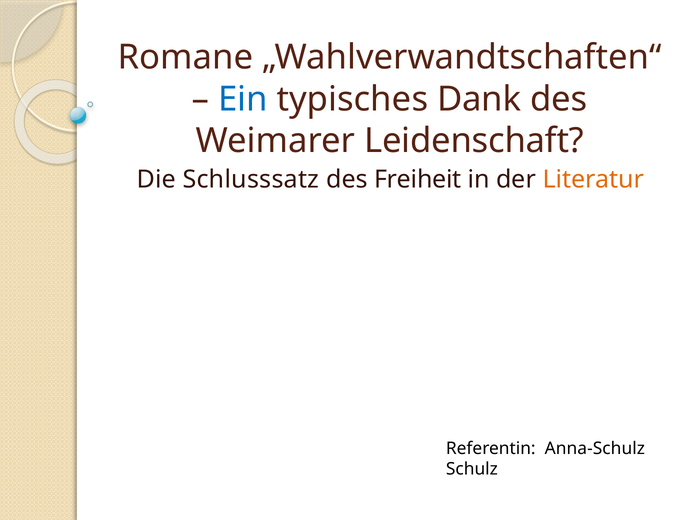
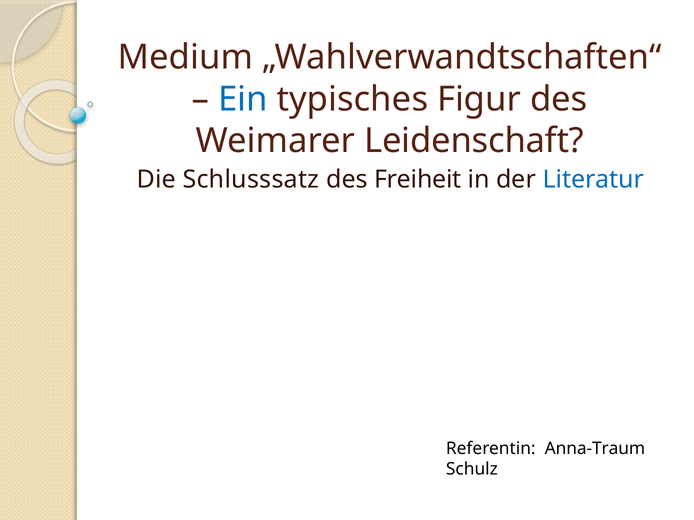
Romane: Romane -> Medium (185, 58)
Dank: Dank -> Figur (479, 99)
Literatur colour: orange -> blue (593, 179)
Anna-Schulz: Anna-Schulz -> Anna-Traum (595, 449)
